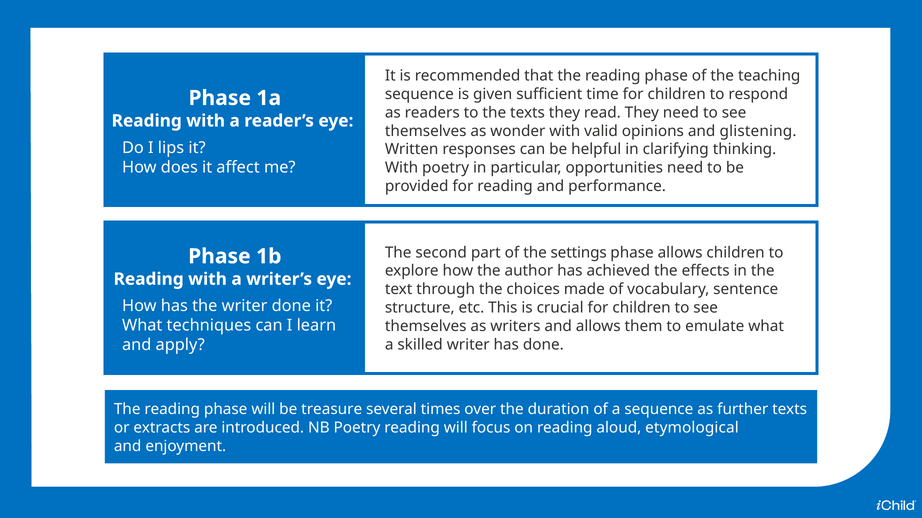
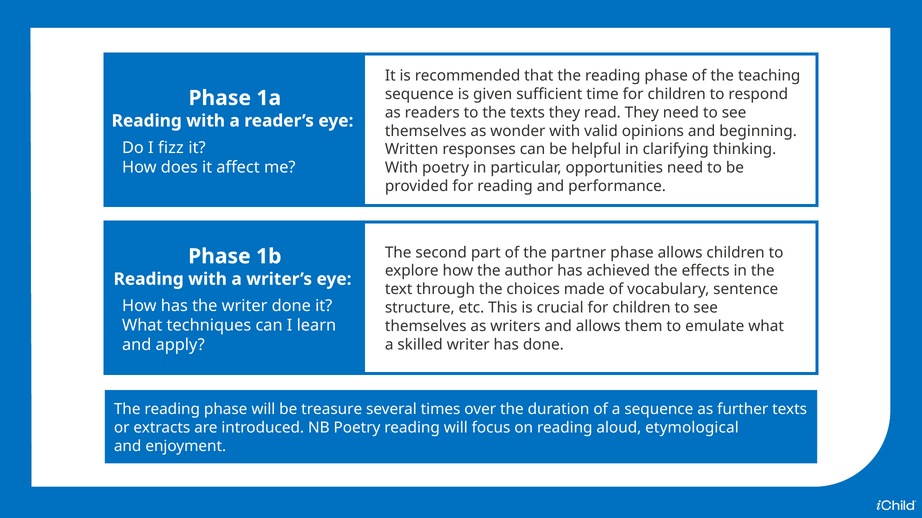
glistening: glistening -> beginning (758, 131)
lips: lips -> fizz (171, 148)
settings: settings -> partner (579, 253)
